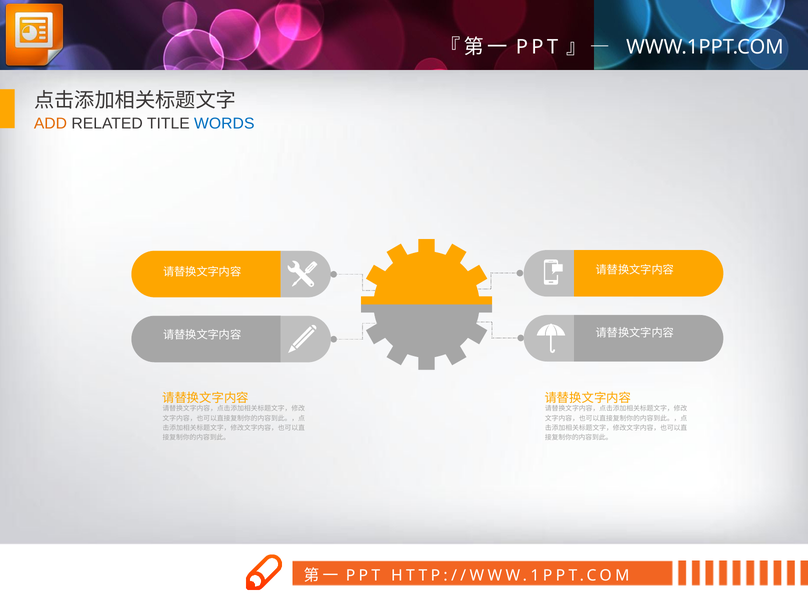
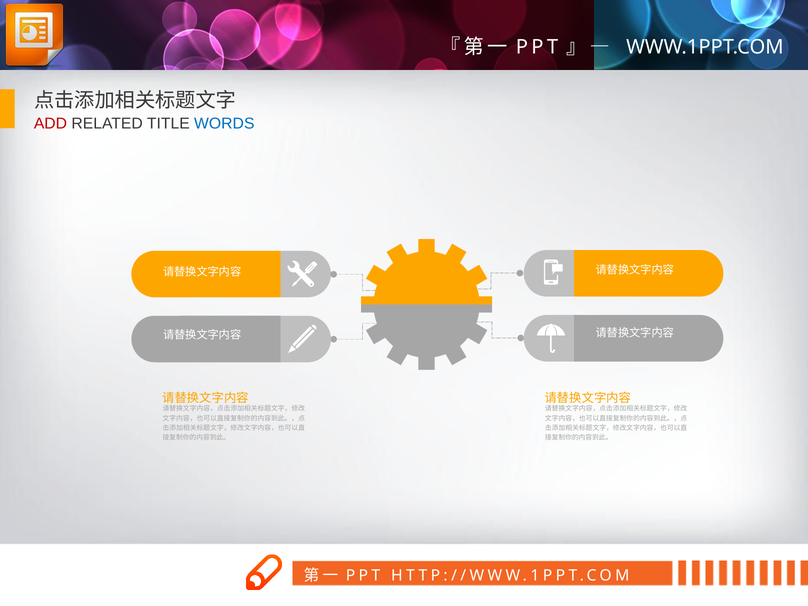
ADD colour: orange -> red (50, 124)
